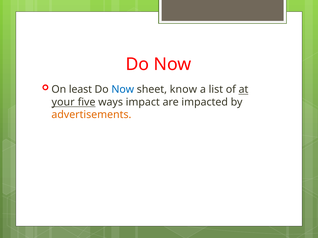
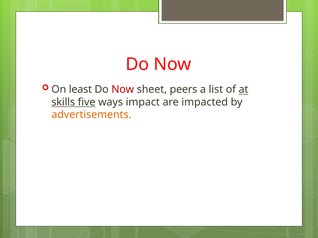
Now colour: blue -> red (123, 90)
know: know -> peers (184, 90)
your: your -> skills (63, 102)
